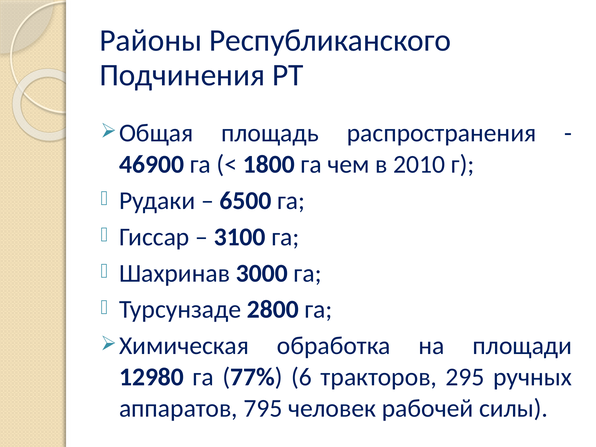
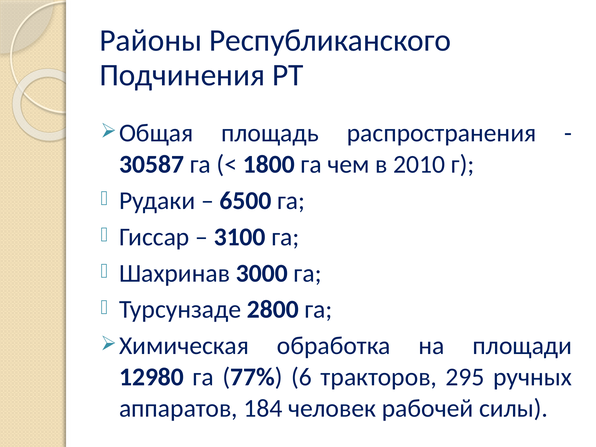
46900: 46900 -> 30587 (152, 164)
795: 795 -> 184 (263, 408)
